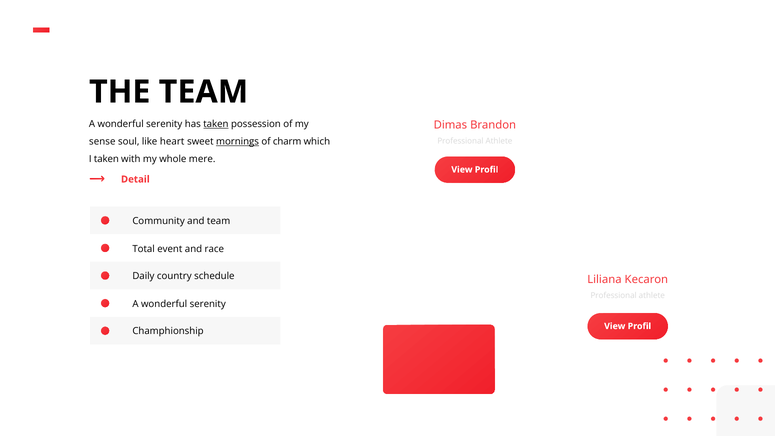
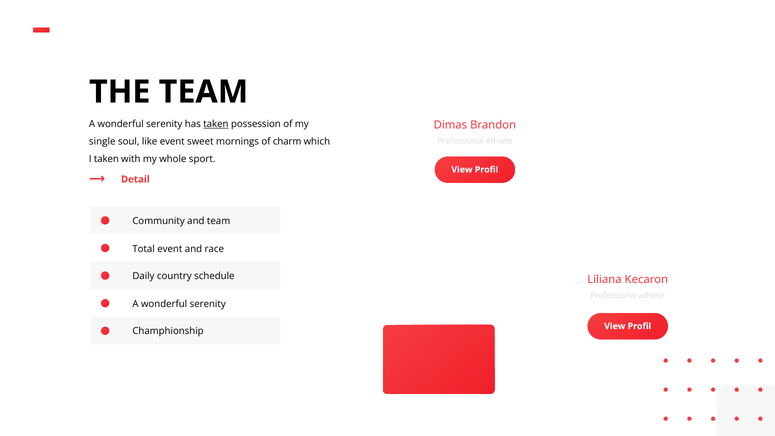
sense: sense -> single (102, 141)
like heart: heart -> event (172, 141)
mornings underline: present -> none (238, 141)
mere: mere -> sport (202, 159)
